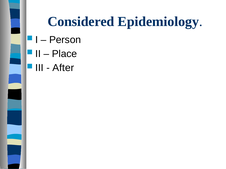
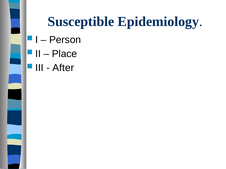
Considered: Considered -> Susceptible (81, 22)
